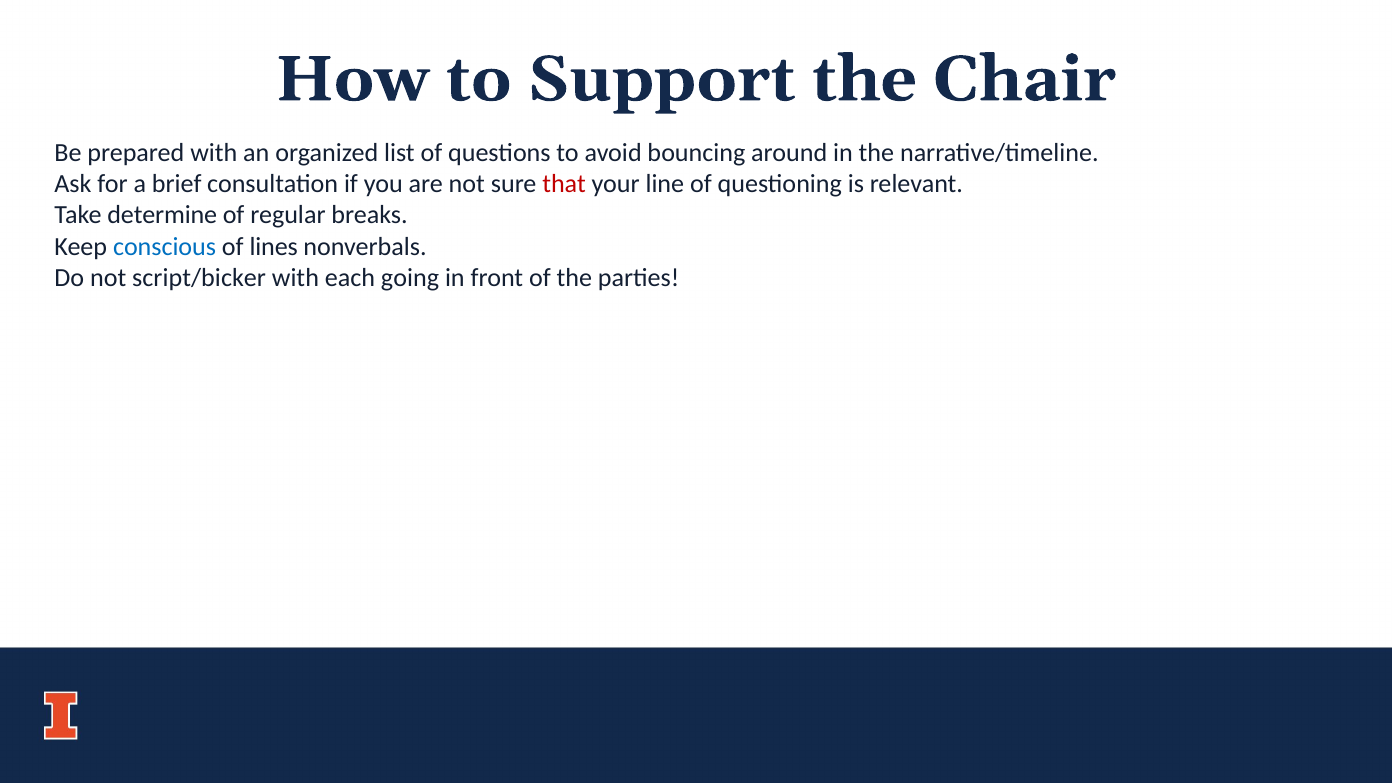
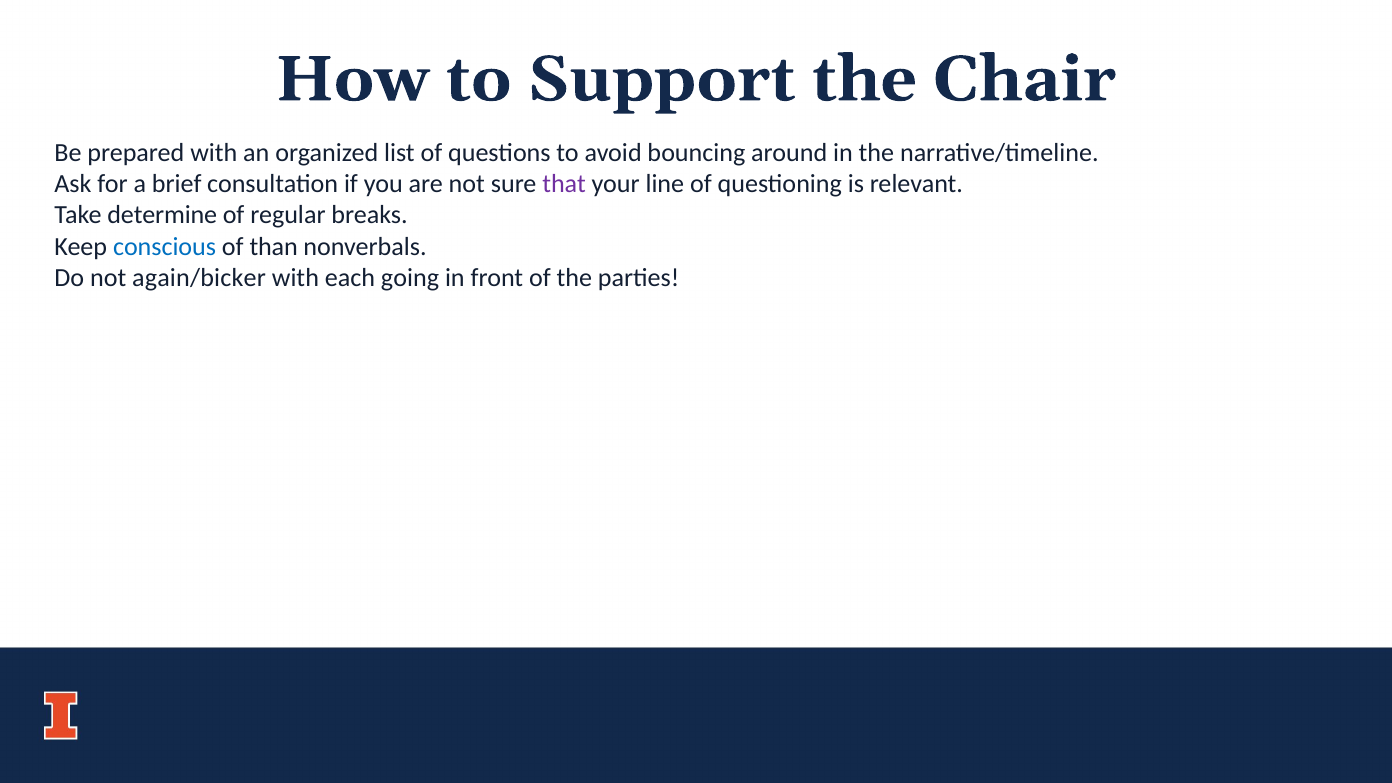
that colour: red -> purple (564, 184)
lines: lines -> than (274, 246)
script/bicker: script/bicker -> again/bicker (199, 278)
